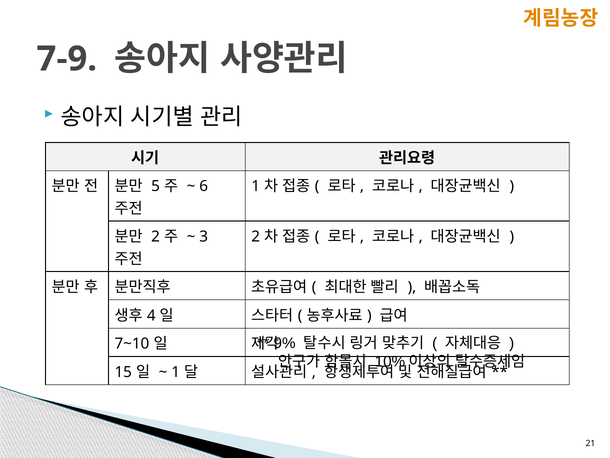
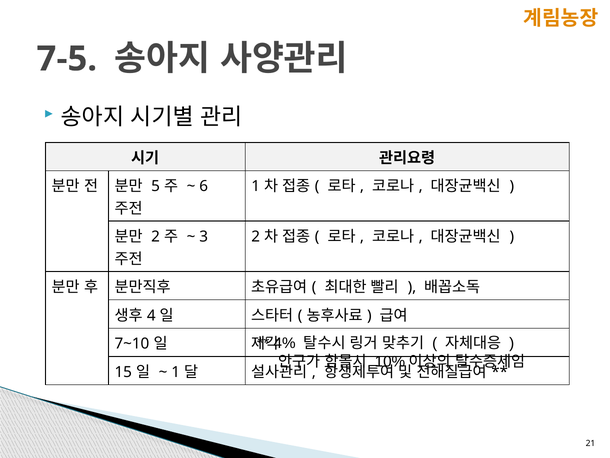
7-9: 7-9 -> 7-5 (67, 59)
9%: 9% -> 4% (285, 343)
